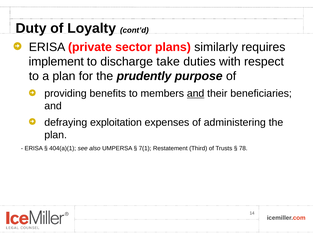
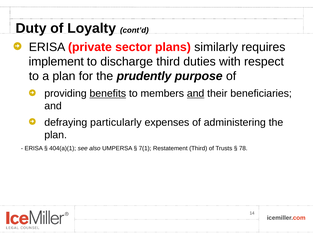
discharge take: take -> third (168, 62)
benefits underline: none -> present (108, 94)
exploitation: exploitation -> particularly (116, 123)
